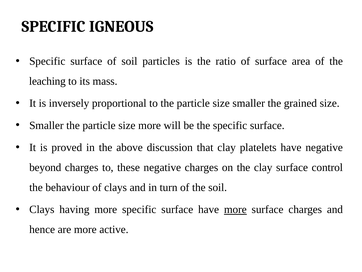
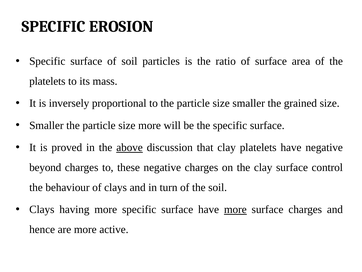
IGNEOUS: IGNEOUS -> EROSION (121, 26)
leaching: leaching -> platelets (47, 81)
above underline: none -> present (130, 147)
